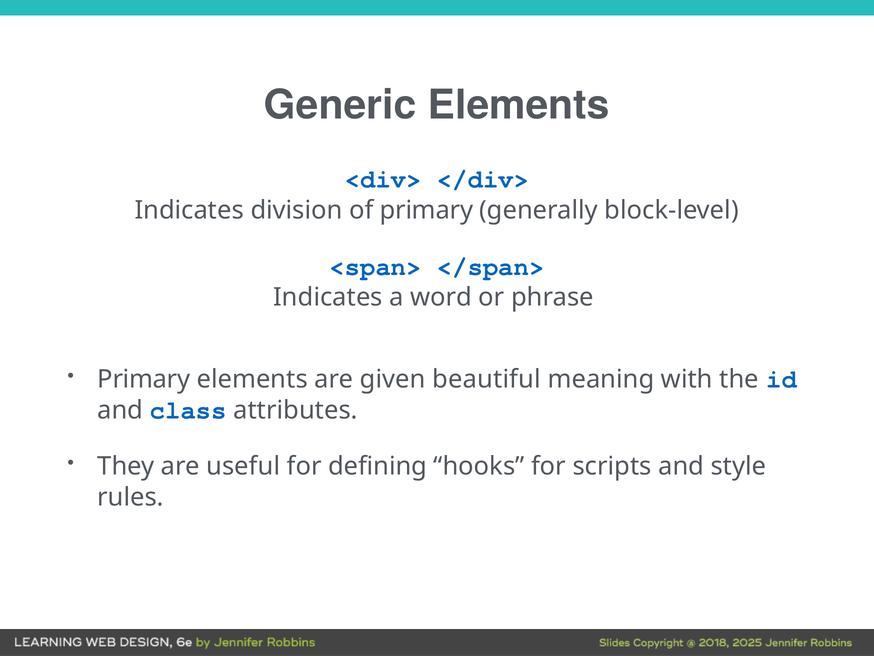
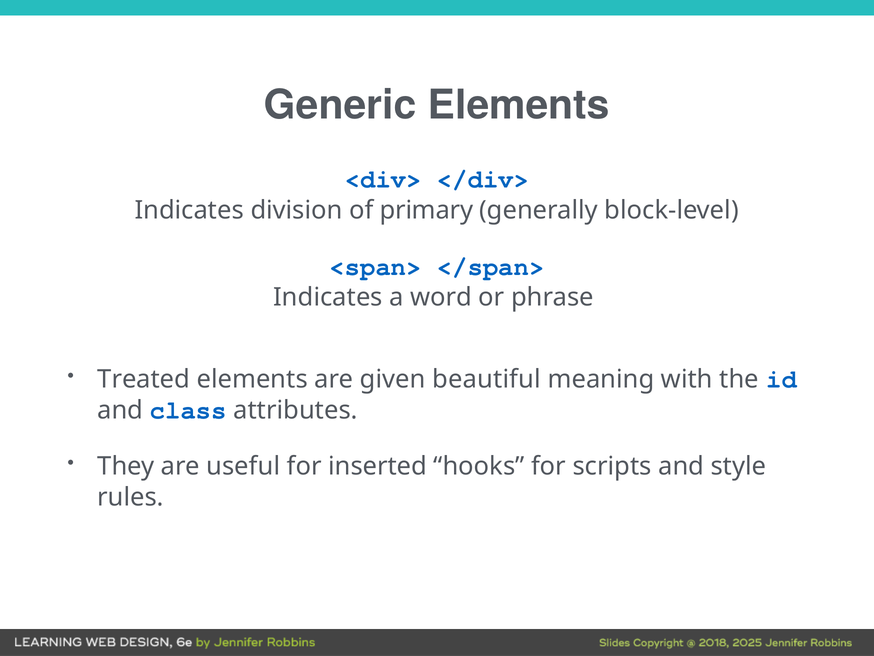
Primary: Primary -> Treated (144, 379)
defining: defining -> inserted (378, 466)
